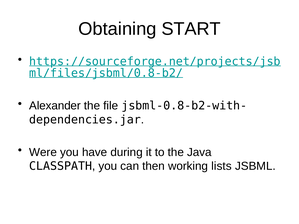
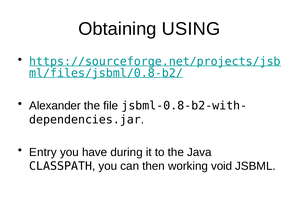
START: START -> USING (191, 29)
Were: Were -> Entry (43, 152)
lists: lists -> void (222, 166)
